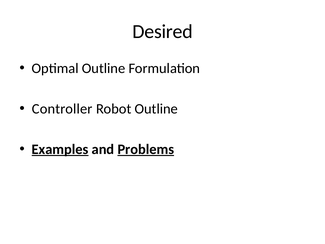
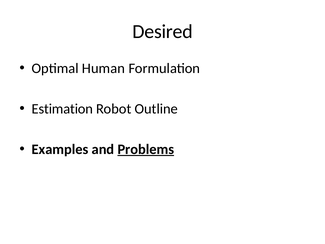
Optimal Outline: Outline -> Human (103, 68)
Controller: Controller -> Estimation (62, 109)
Examples underline: present -> none (60, 149)
